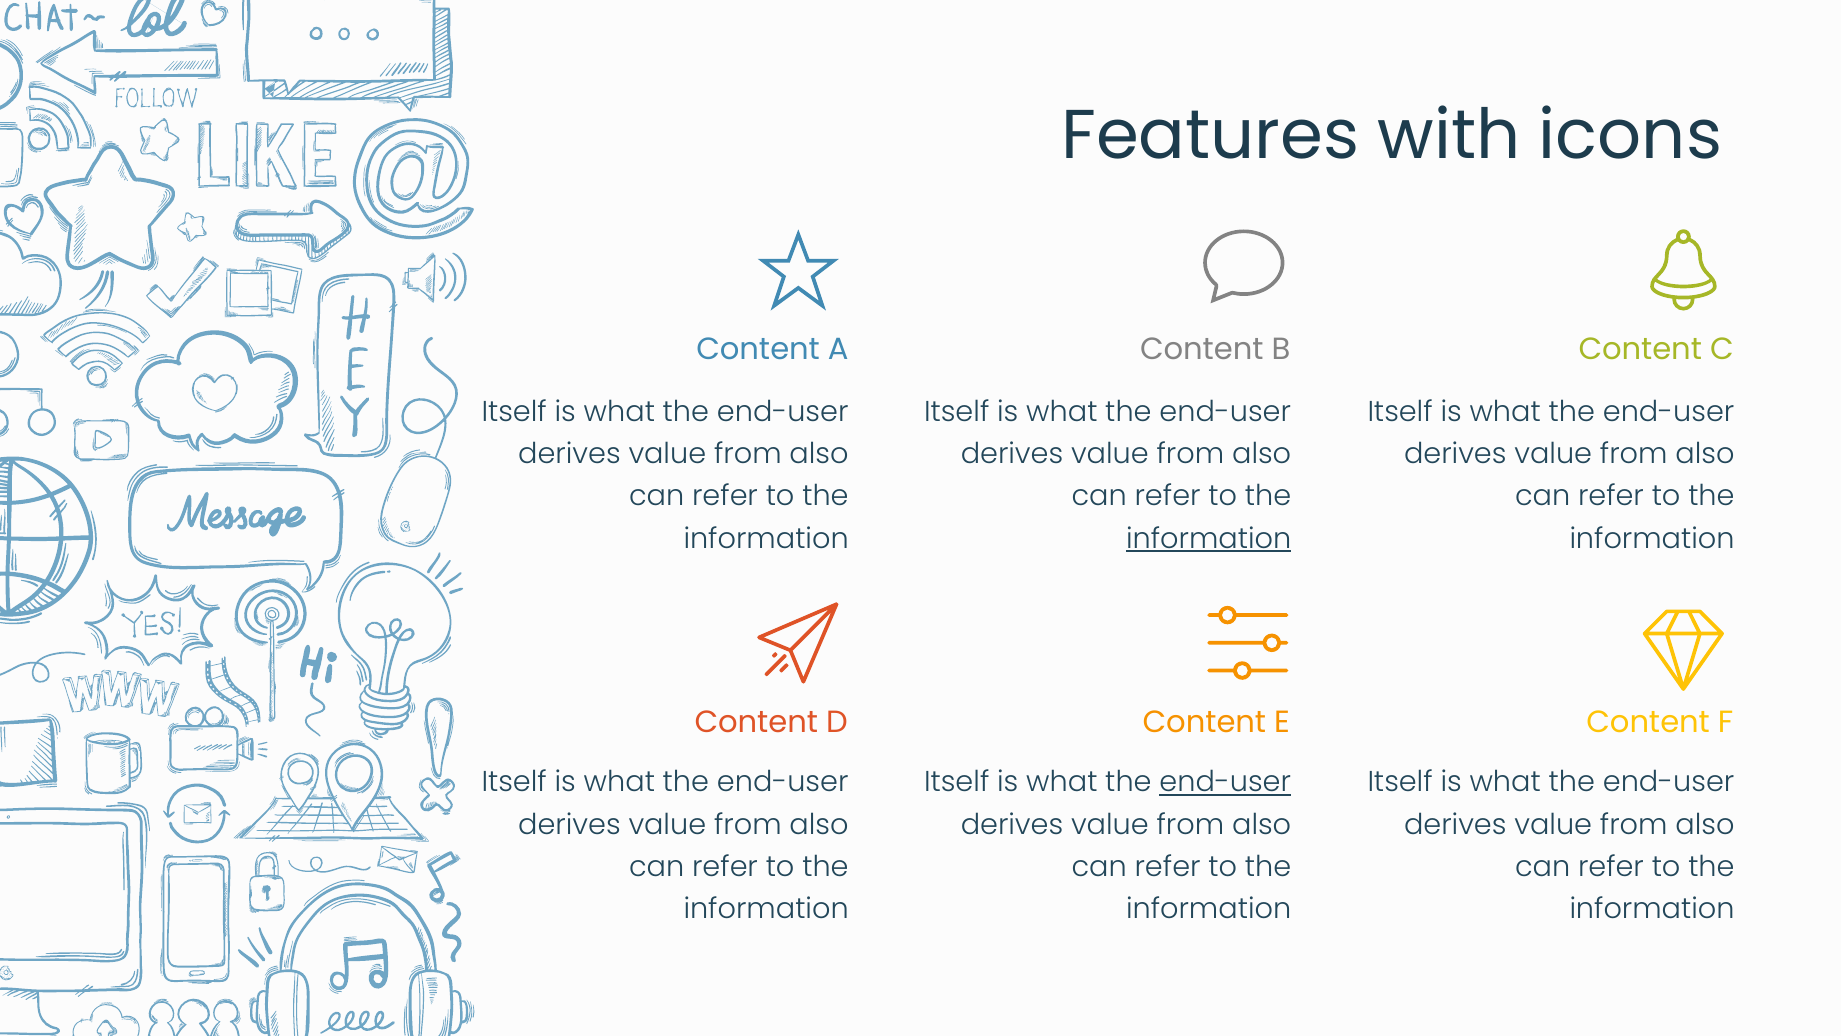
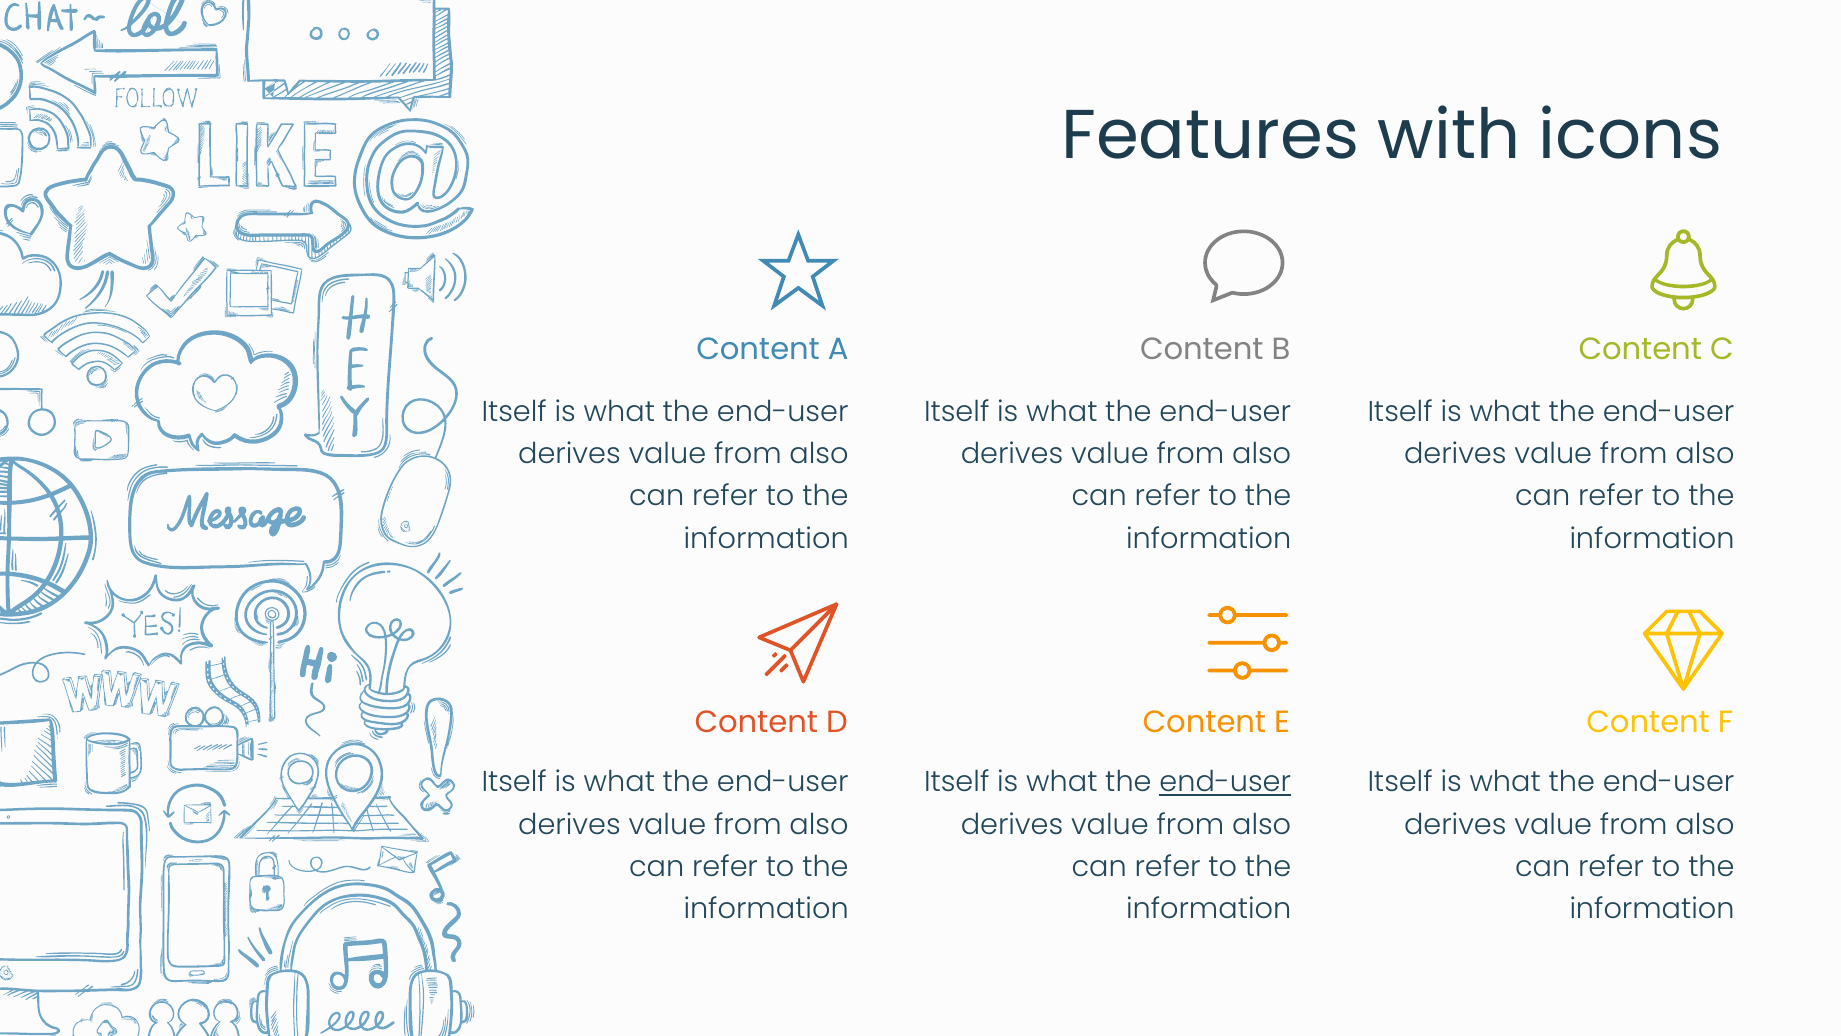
information underline: present -> none (1209, 538)
